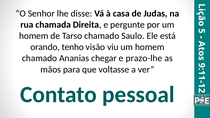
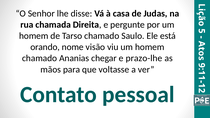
tenho: tenho -> nome (73, 47)
